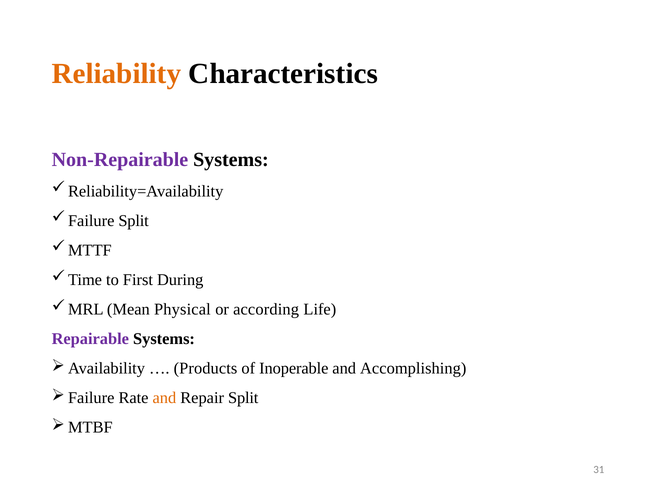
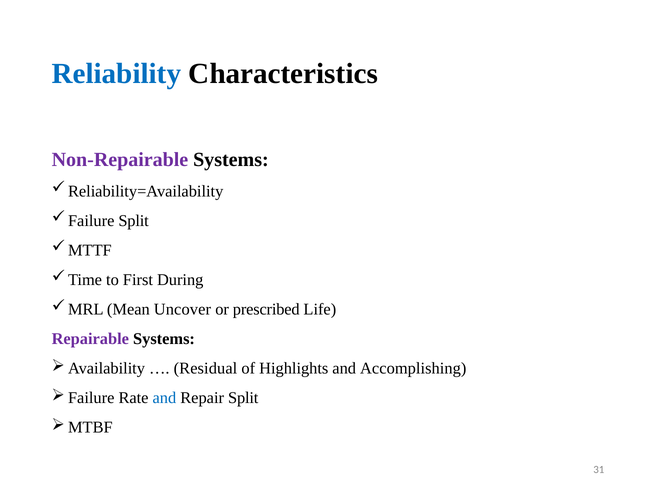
Reliability colour: orange -> blue (116, 74)
Physical: Physical -> Uncover (182, 309)
according: according -> prescribed (266, 309)
Products: Products -> Residual (205, 368)
Inoperable: Inoperable -> Highlights (294, 368)
and colour: orange -> blue (164, 398)
